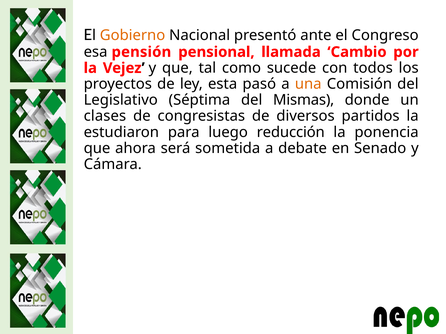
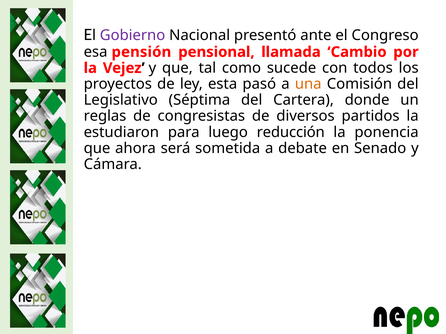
Gobierno colour: orange -> purple (133, 35)
Mismas: Mismas -> Cartera (304, 100)
clases: clases -> reglas (105, 116)
